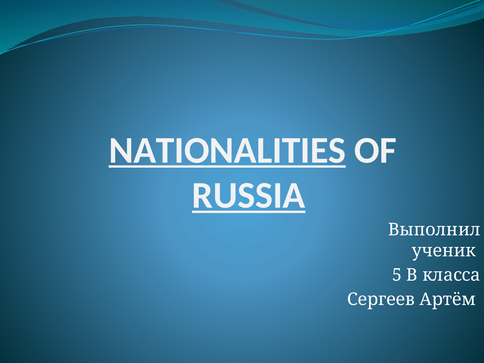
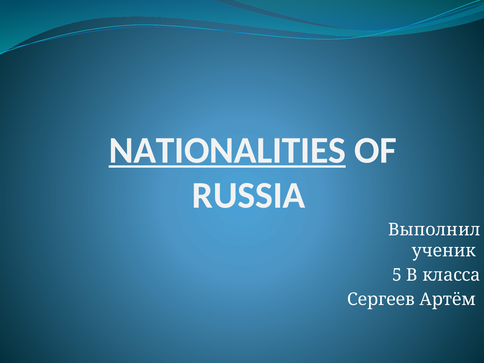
RUSSIA underline: present -> none (249, 196)
